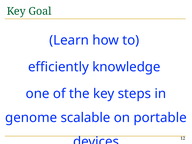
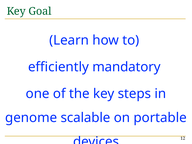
knowledge: knowledge -> mandatory (126, 67)
